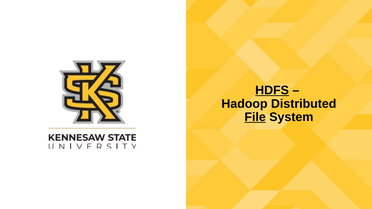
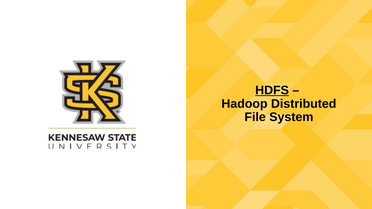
File underline: present -> none (255, 117)
